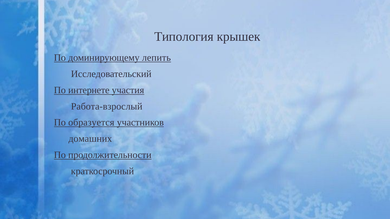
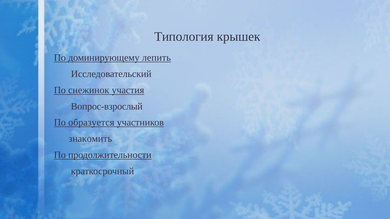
интернете: интернете -> снежинок (89, 90)
Работа-взрослый: Работа-взрослый -> Вопрос-взрослый (107, 107)
домашних: домашних -> знакомить (90, 139)
